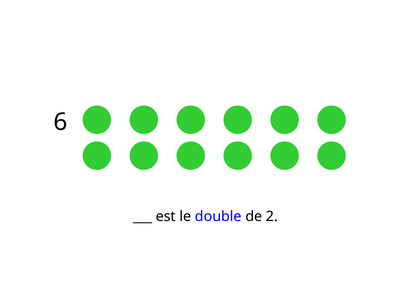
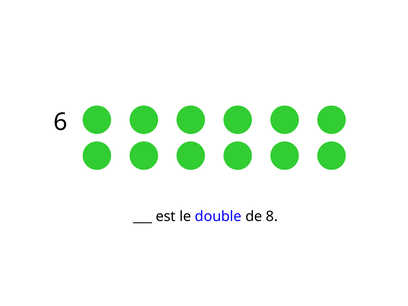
2: 2 -> 8 (272, 216)
